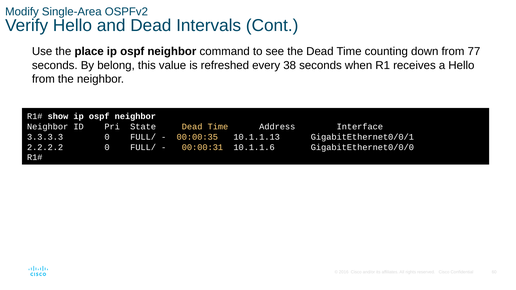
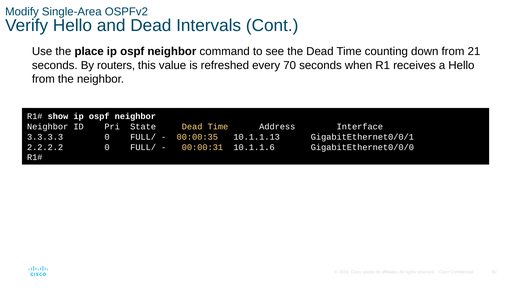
77: 77 -> 21 (474, 52)
belong: belong -> routers (116, 65)
38: 38 -> 70 (290, 65)
